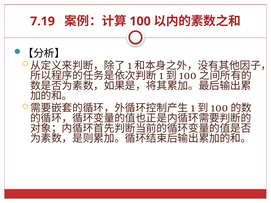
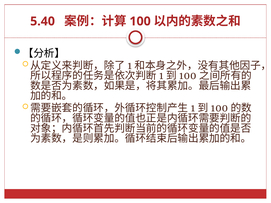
7.19: 7.19 -> 5.40 (43, 21)
